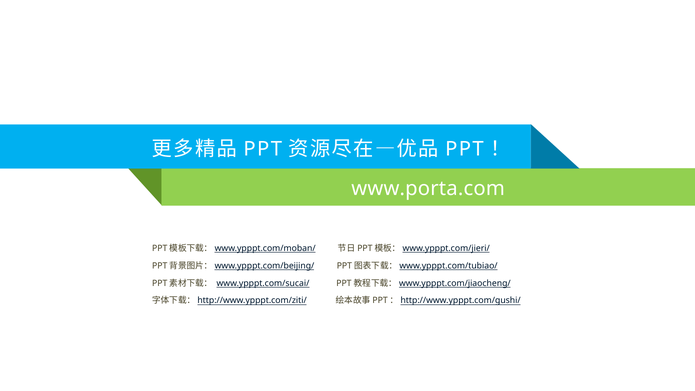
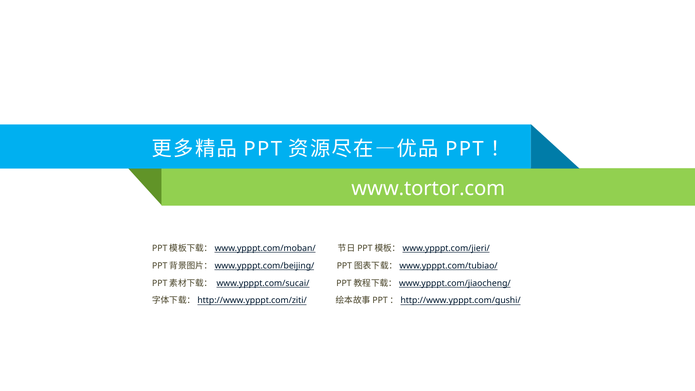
www.porta.com: www.porta.com -> www.tortor.com (428, 188)
